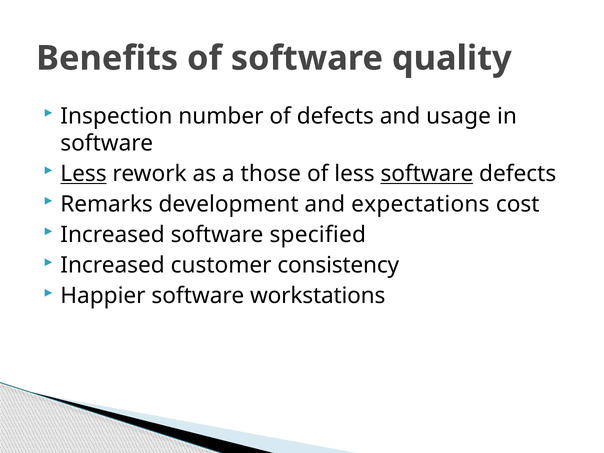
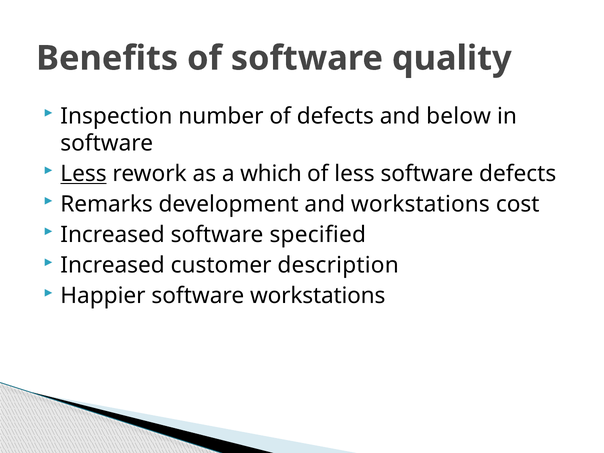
usage: usage -> below (459, 116)
those: those -> which (271, 174)
software underline: present -> none (427, 174)
and expectations: expectations -> workstations (420, 204)
consistency: consistency -> description (338, 265)
